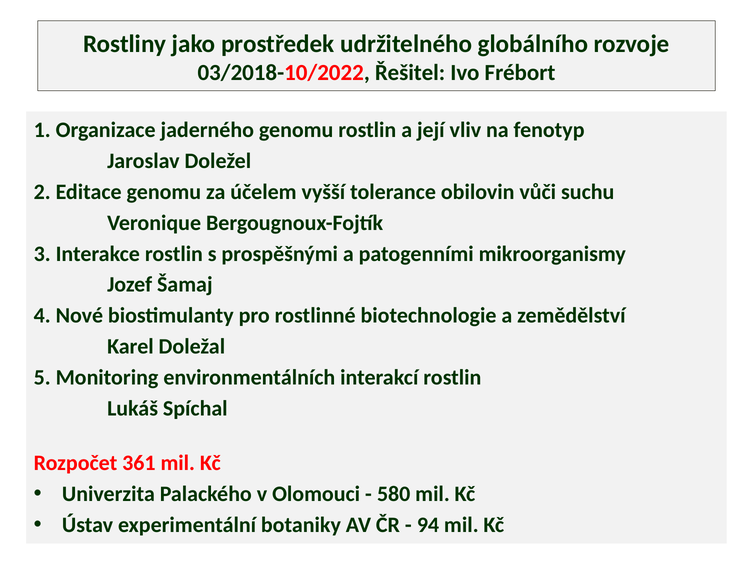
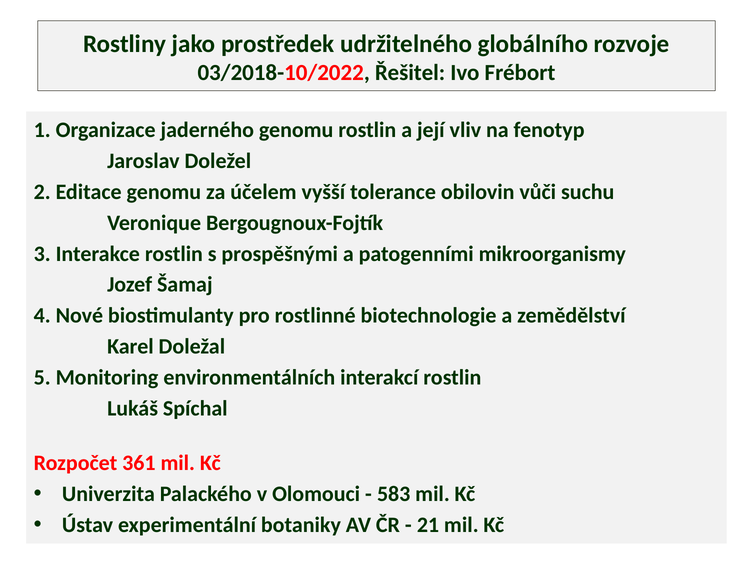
580: 580 -> 583 (394, 494)
94: 94 -> 21 (428, 525)
